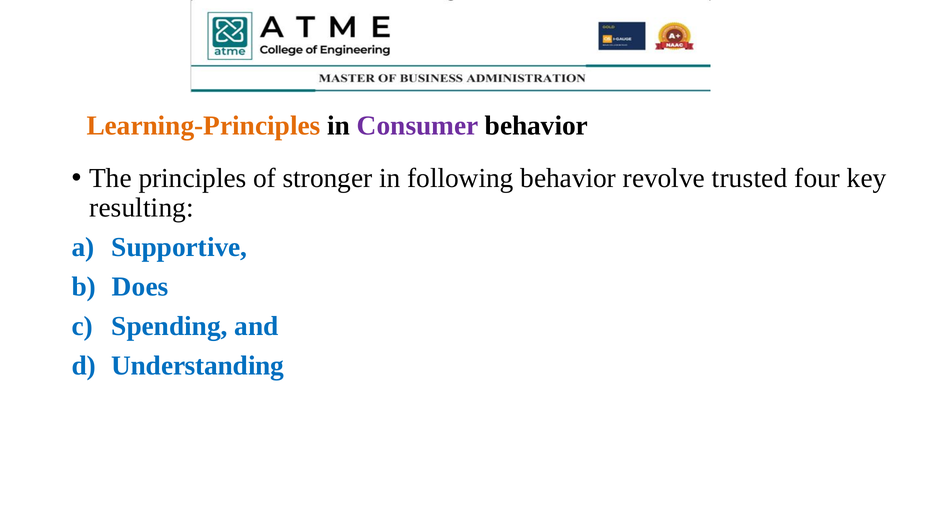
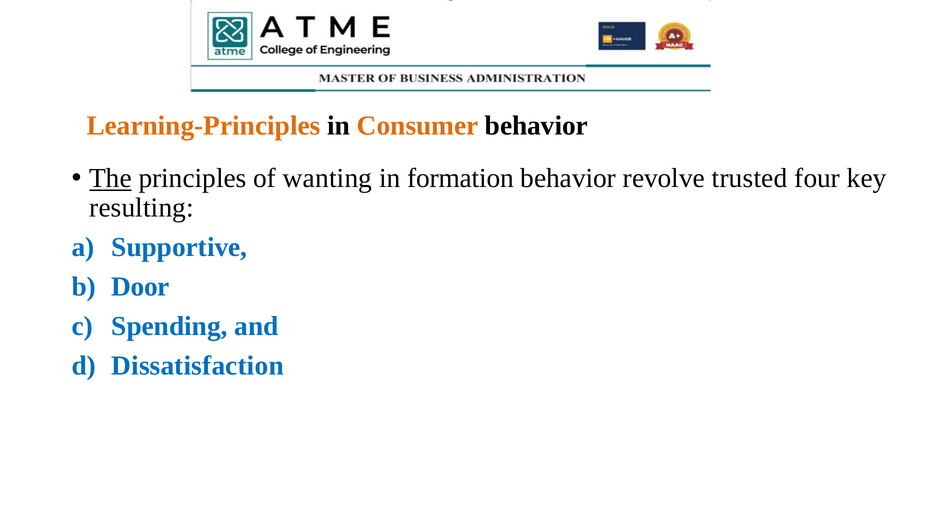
Consumer colour: purple -> orange (418, 126)
The underline: none -> present (111, 178)
stronger: stronger -> wanting (327, 178)
following: following -> formation (461, 178)
Does: Does -> Door (140, 287)
Understanding: Understanding -> Dissatisfaction (198, 365)
